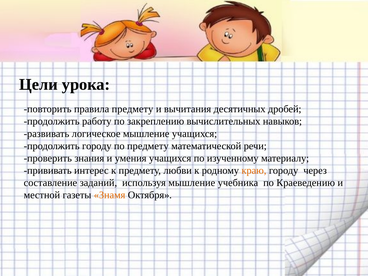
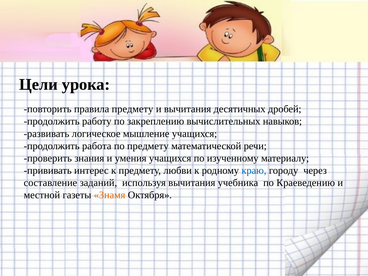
продолжить городу: городу -> работа (97, 146)
краю colour: orange -> blue (254, 170)
используя мышление: мышление -> вычитания (192, 183)
